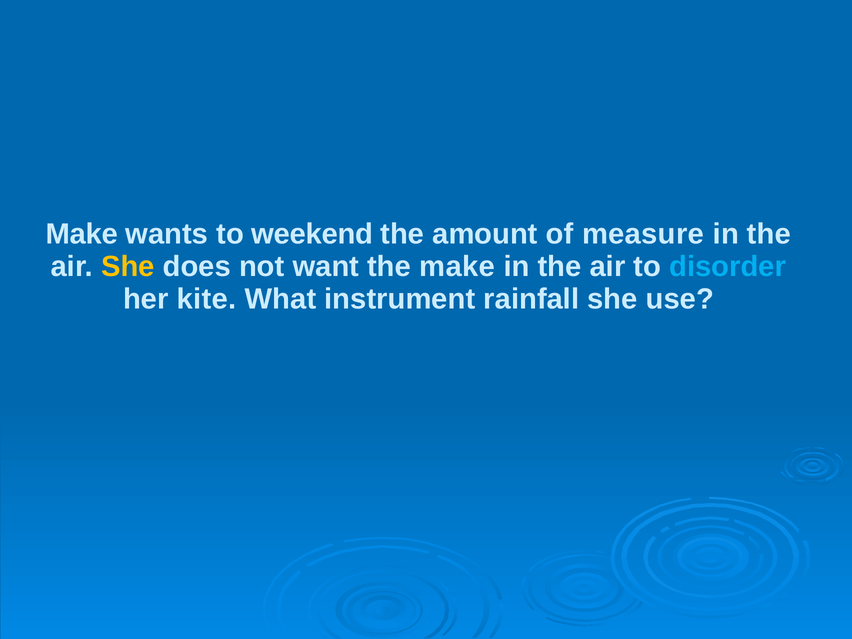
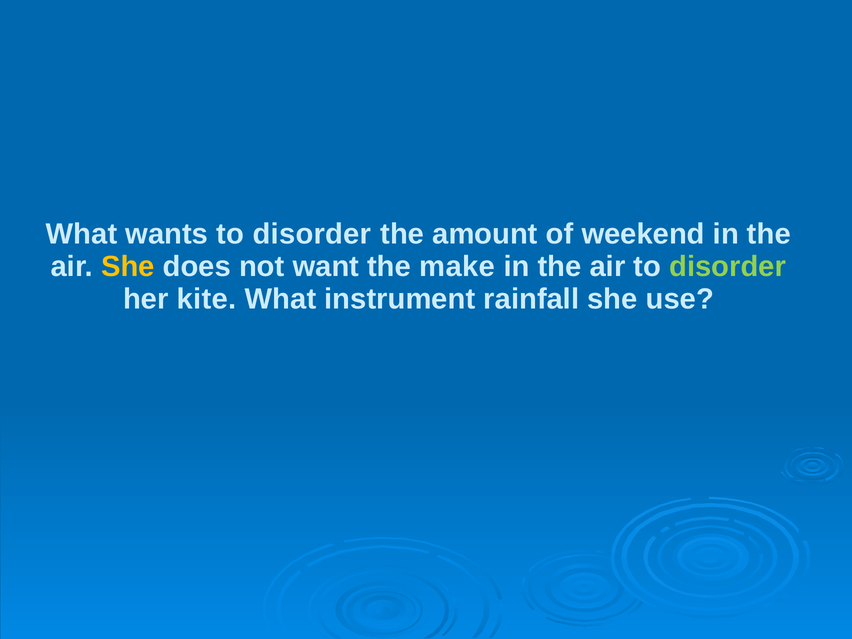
Make: Make -> What (82, 234)
wants to weekend: weekend -> disorder (312, 234)
measure: measure -> weekend (643, 234)
disorder colour: light blue -> light green (728, 267)
